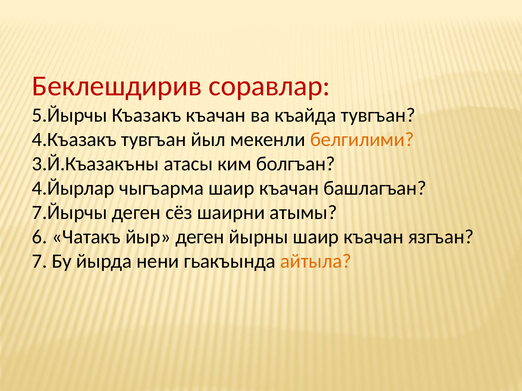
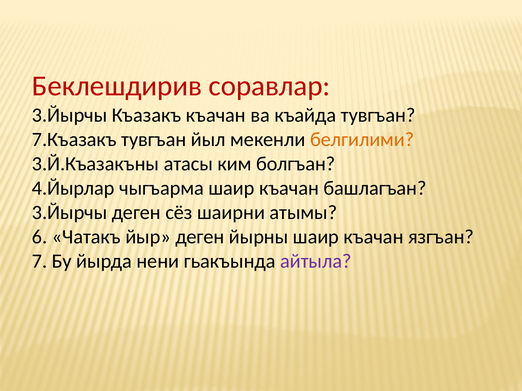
5.Йырчы: 5.Йырчы -> 3.Йырчы (70, 115)
4.Къазакъ: 4.Къазакъ -> 7.Къазакъ (74, 140)
7.Йырчы: 7.Йырчы -> 3.Йырчы (70, 213)
айтыла colour: orange -> purple (316, 261)
